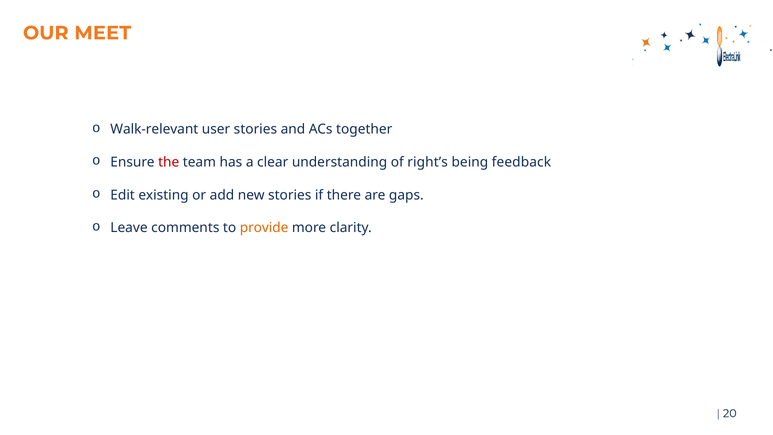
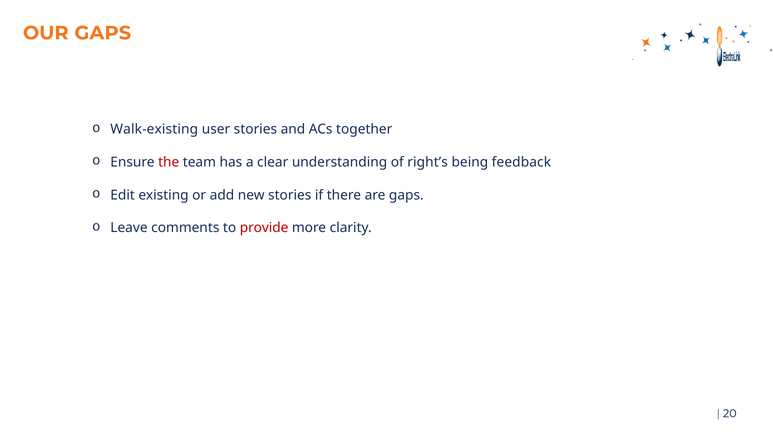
OUR MEET: MEET -> GAPS (103, 33)
Walk-relevant: Walk-relevant -> Walk-existing (154, 129)
provide colour: orange -> red (264, 228)
